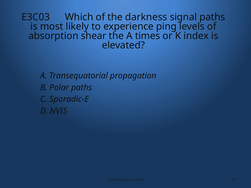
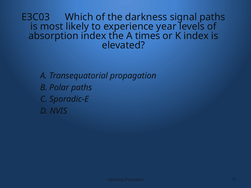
ping: ping -> year (166, 27)
absorption shear: shear -> index (94, 36)
